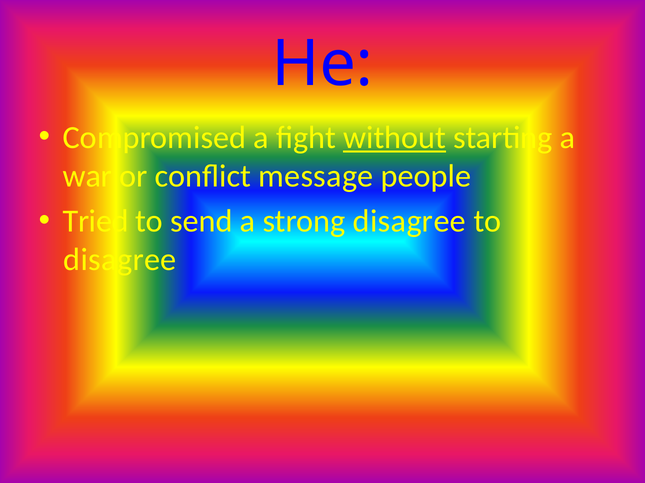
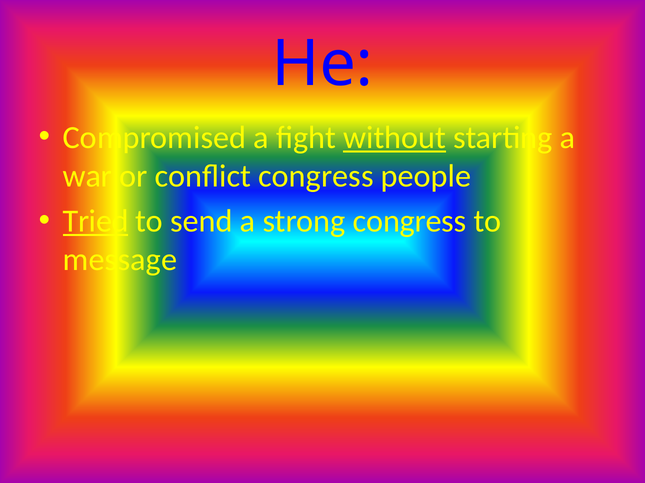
conflict message: message -> congress (316, 176)
Tried underline: none -> present (96, 222)
strong disagree: disagree -> congress (410, 222)
disagree: disagree -> message (120, 260)
